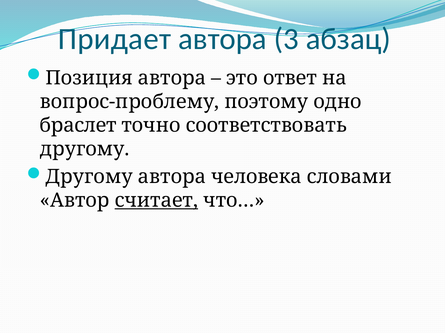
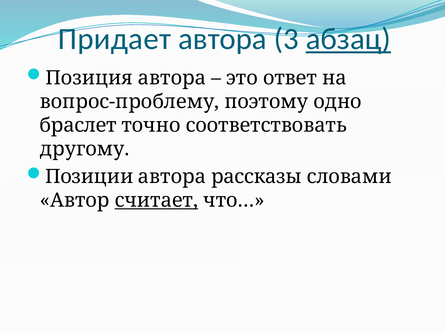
абзац underline: none -> present (348, 39)
Другому: Другому -> Позиции (89, 177)
человека: человека -> рассказы (256, 177)
